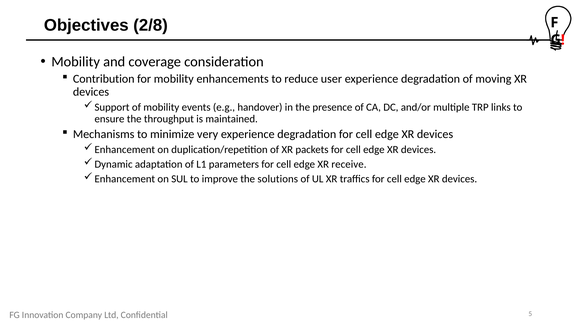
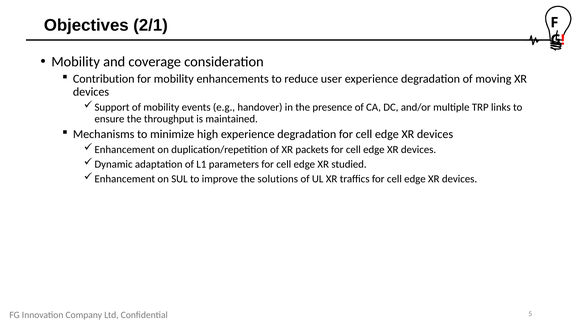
2/8: 2/8 -> 2/1 (151, 25)
very: very -> high (208, 134)
receive: receive -> studied (349, 164)
